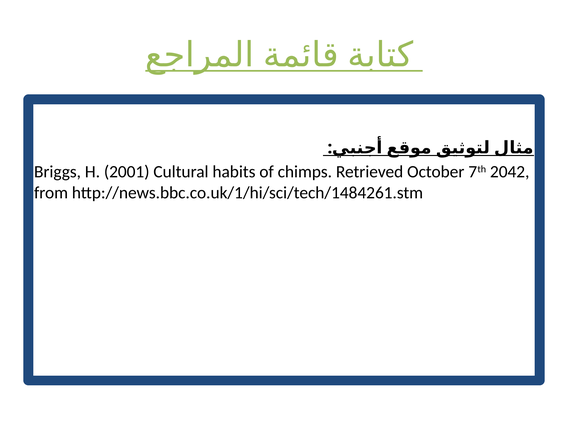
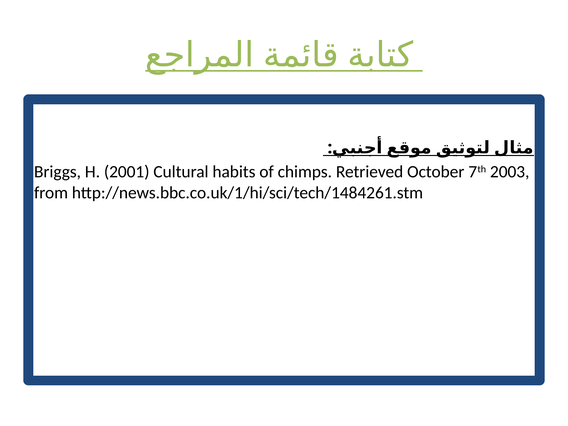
2042: 2042 -> 2003 (510, 172)
